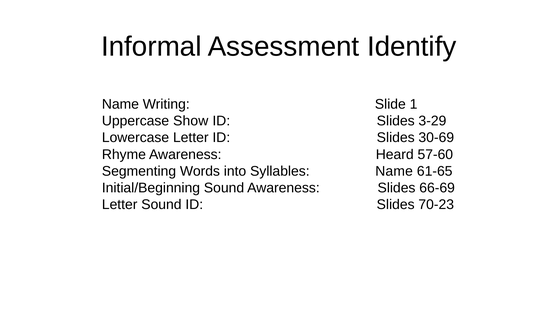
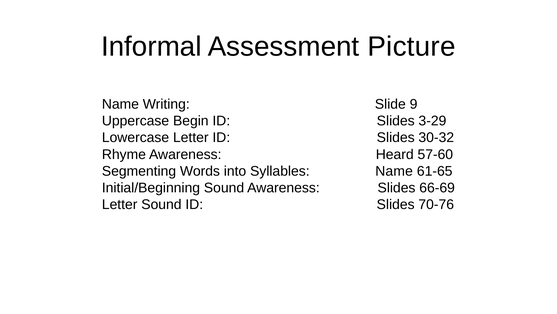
Identify: Identify -> Picture (412, 46)
1: 1 -> 9 (414, 104)
Show: Show -> Begin (191, 121)
30-69: 30-69 -> 30-32 (436, 137)
70-23: 70-23 -> 70-76 (436, 204)
